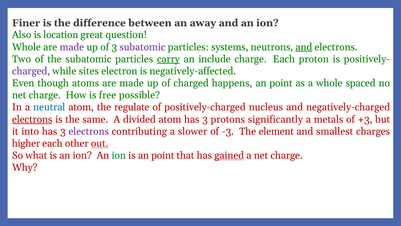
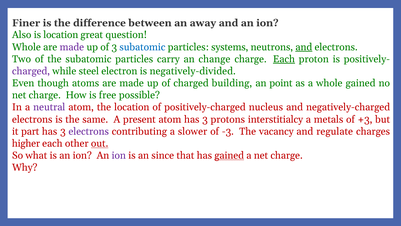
subatomic colour: purple -> blue (142, 47)
carry underline: present -> none (168, 59)
include: include -> change (214, 59)
Each underline: none -> present (284, 59)
sites: sites -> steel (89, 71)
negatively-affected: negatively-affected -> negatively-divided (193, 71)
happens: happens -> building (232, 83)
whole spaced: spaced -> gained (361, 83)
neutral colour: blue -> purple (49, 107)
the regulate: regulate -> location (132, 107)
electrons underline: present -> none (32, 119)
divided: divided -> present (139, 119)
significantly: significantly -> interstitialcy (275, 119)
into: into -> part (30, 131)
element: element -> vacancy (276, 131)
smallest: smallest -> regulate (335, 131)
ion colour: green -> purple (119, 155)
is an point: point -> since (163, 155)
